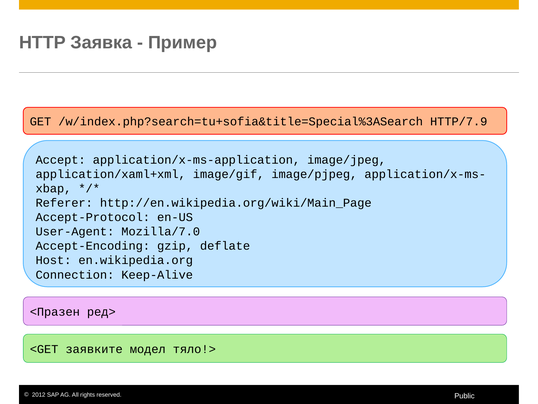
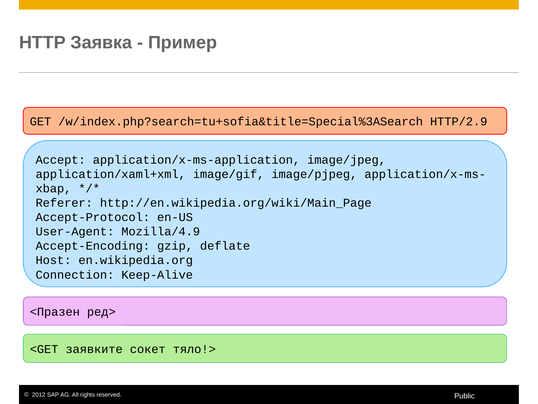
HTTP/7.9: HTTP/7.9 -> HTTP/2.9 (459, 121)
Mozilla/7.0: Mozilla/7.0 -> Mozilla/4.9 (161, 231)
модел: модел -> сокет (148, 349)
